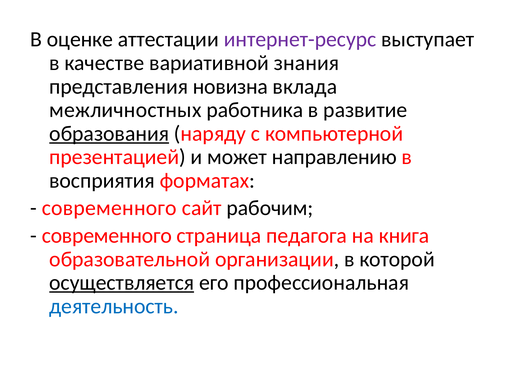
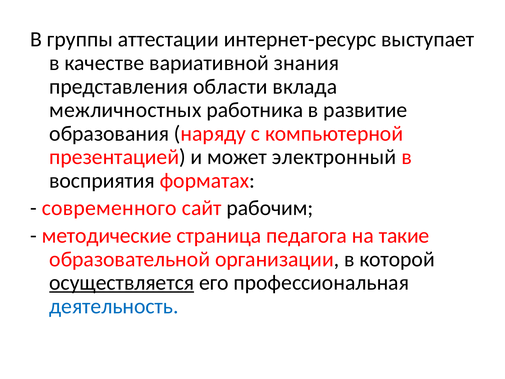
оценке: оценке -> группы (80, 39)
интернет-ресурс colour: purple -> black (300, 39)
новизна: новизна -> области (230, 86)
образования underline: present -> none (109, 133)
направлению: направлению -> электронный (334, 157)
современного: современного -> методические (107, 236)
книга: книга -> такие (404, 236)
